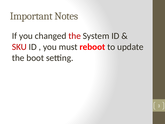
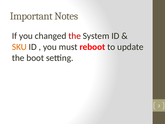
SKU colour: red -> orange (19, 47)
